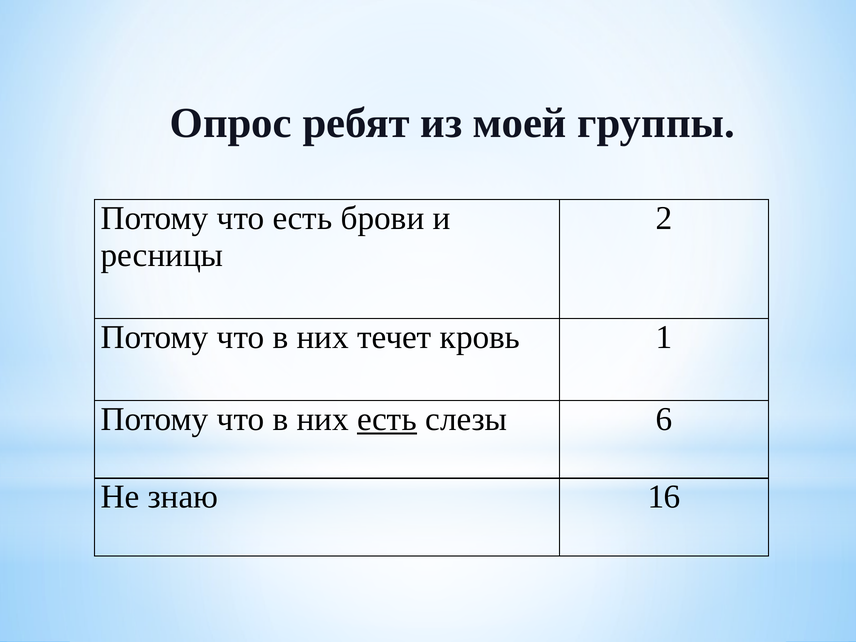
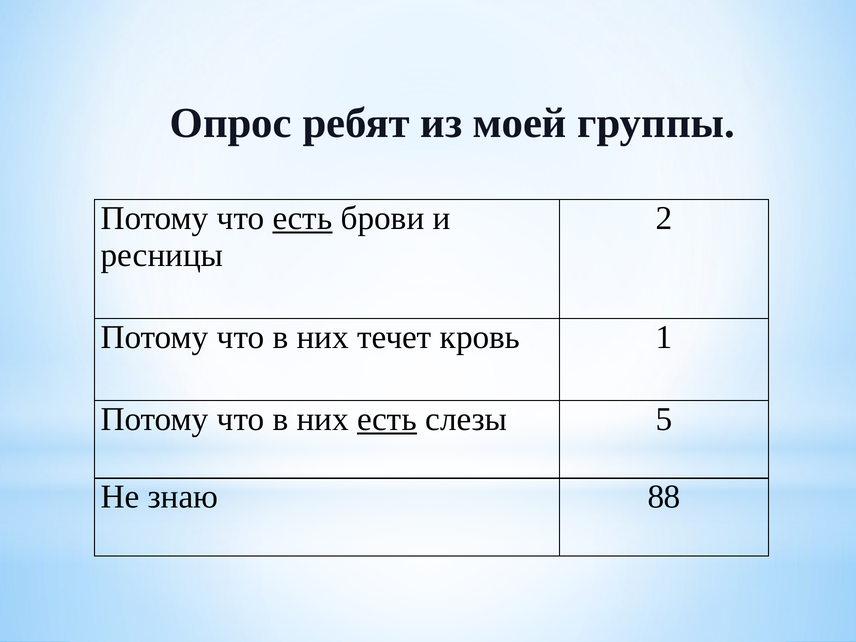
есть underline: none -> present (302, 218)
6: 6 -> 5 (664, 419)
16: 16 -> 88 (664, 497)
